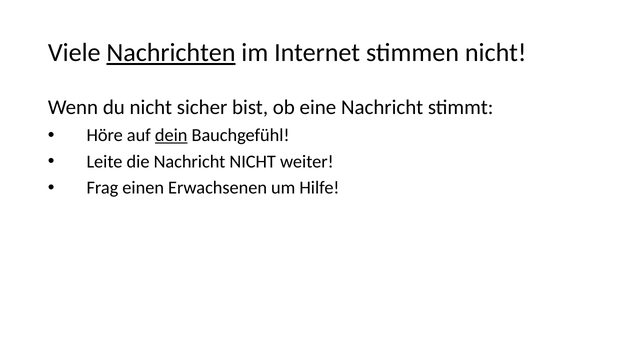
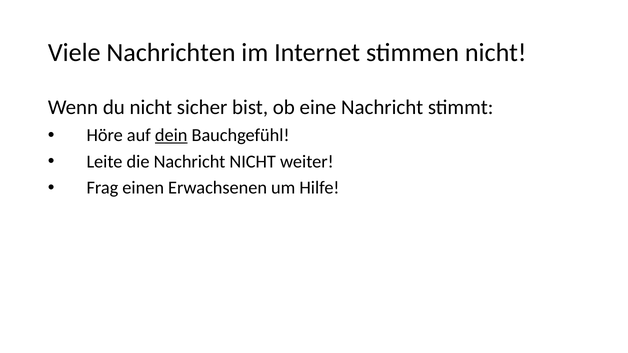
Nachrichten underline: present -> none (171, 53)
